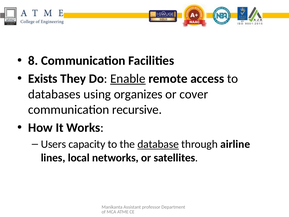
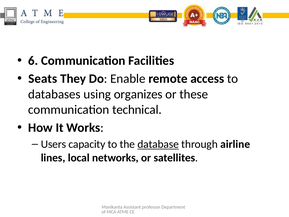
8: 8 -> 6 (33, 61)
Exists: Exists -> Seats (43, 79)
Enable underline: present -> none (128, 79)
cover: cover -> these (194, 94)
recursive: recursive -> technical (137, 109)
